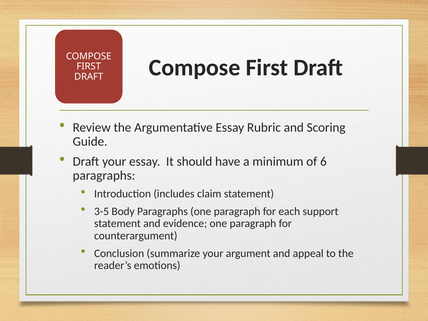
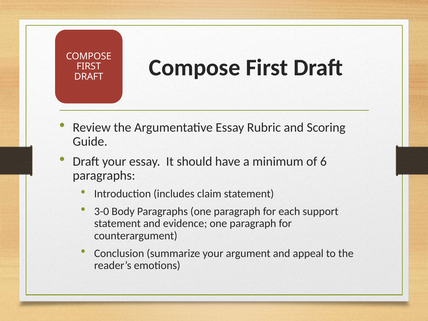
3-5: 3-5 -> 3-0 (102, 211)
